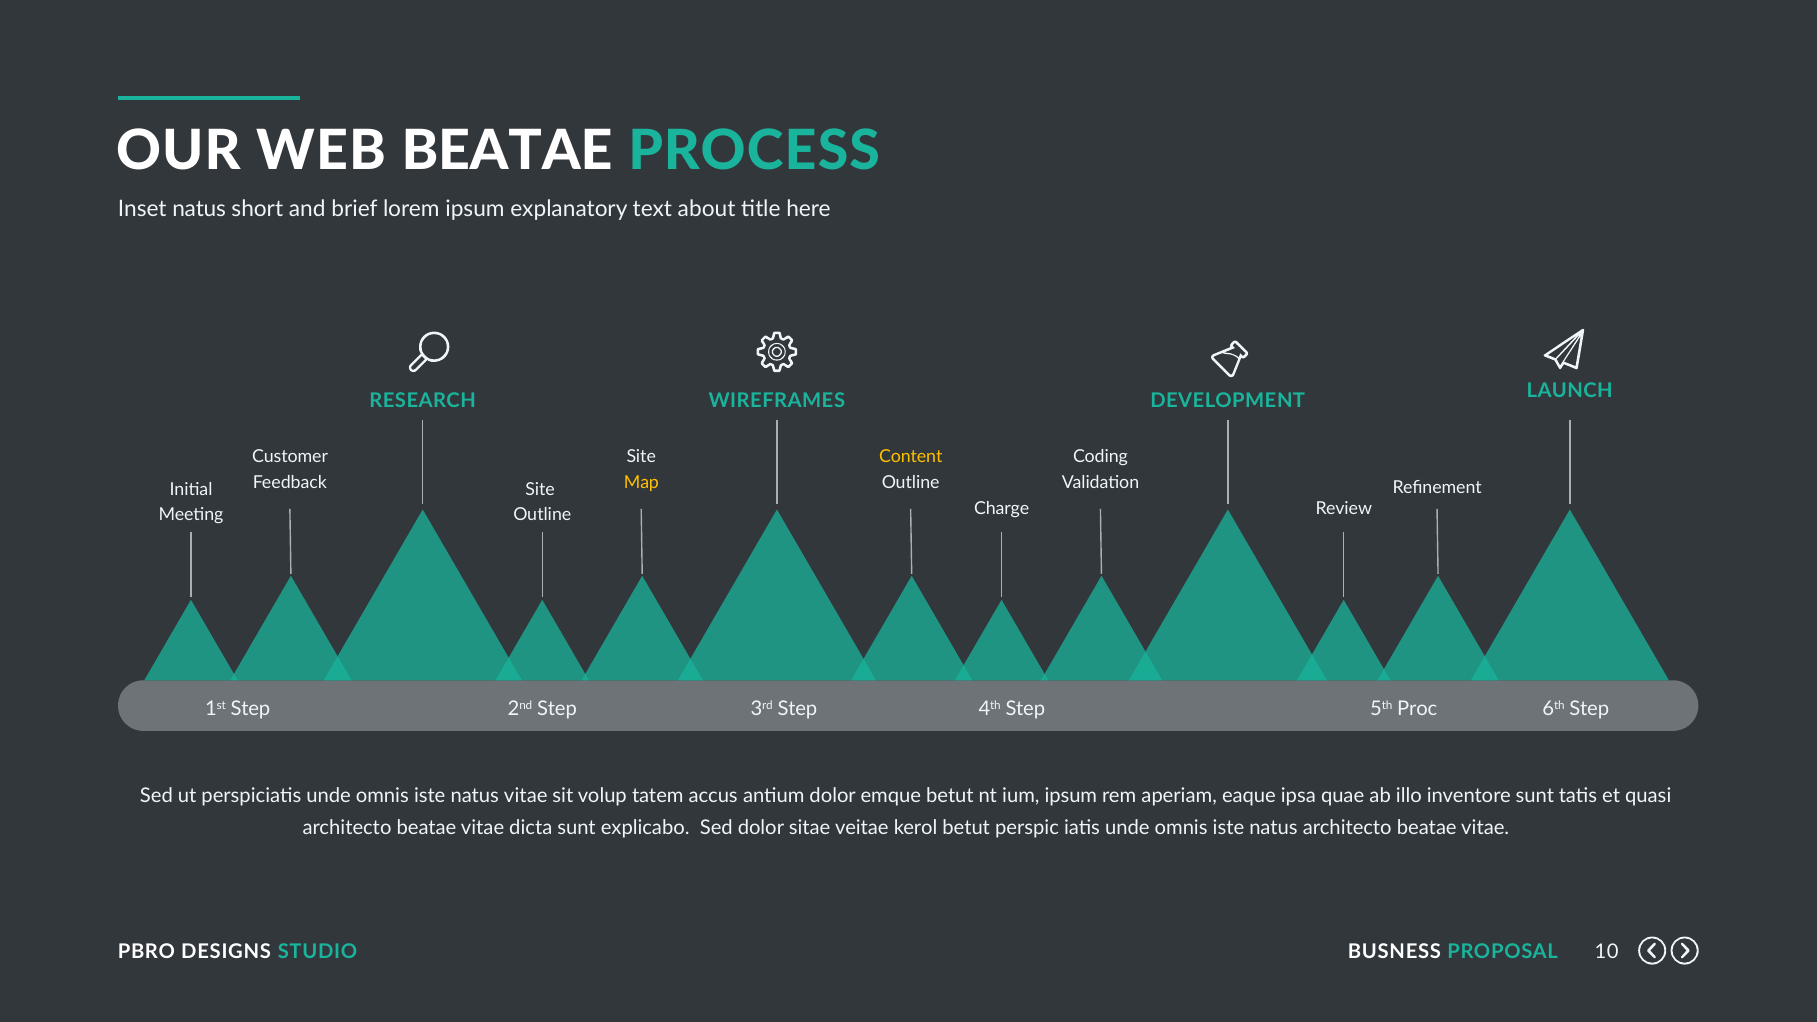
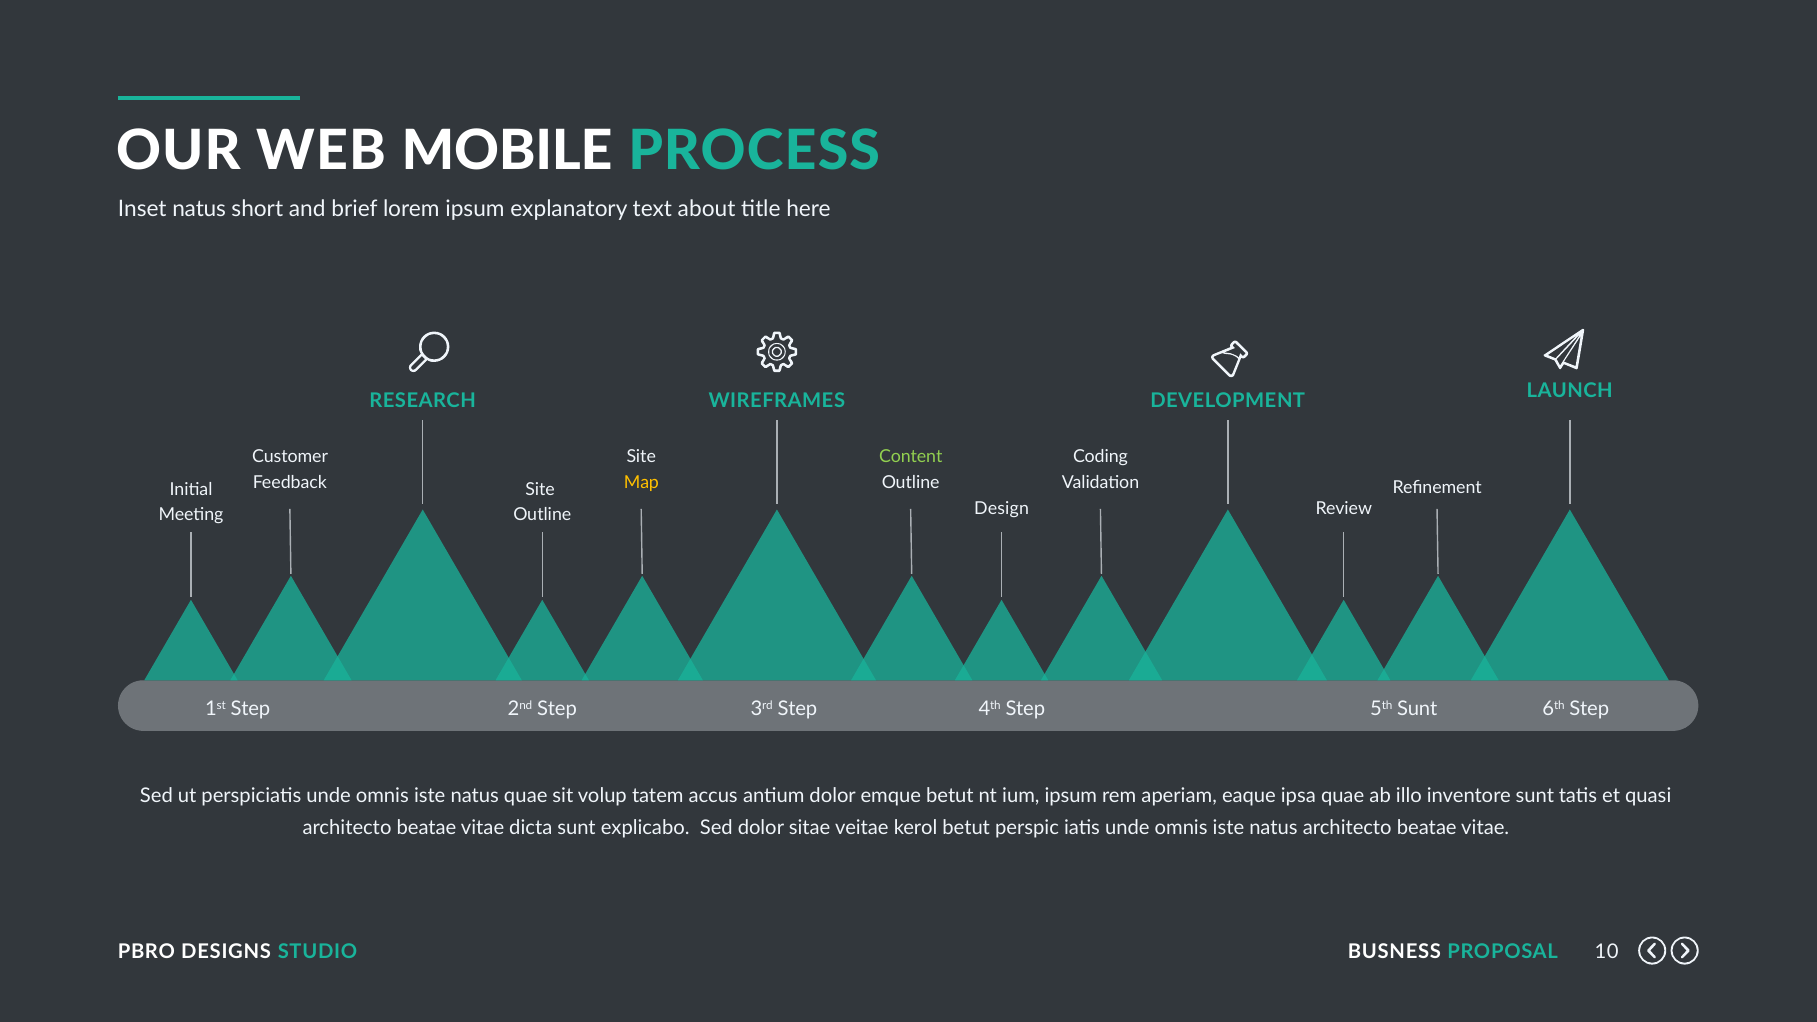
WEB BEATAE: BEATAE -> MOBILE (507, 152)
Content colour: yellow -> light green (911, 457)
Charge: Charge -> Design (1002, 509)
5th Proc: Proc -> Sunt (1417, 709)
natus vitae: vitae -> quae (526, 795)
